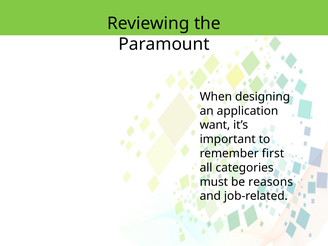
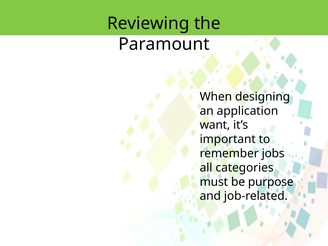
first: first -> jobs (273, 153)
reasons: reasons -> purpose (271, 182)
